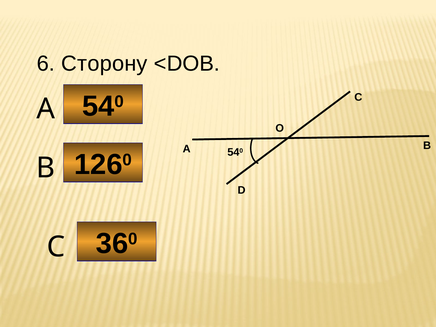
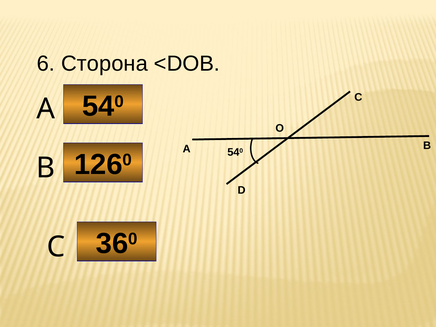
Сторону: Сторону -> Сторона (104, 64)
